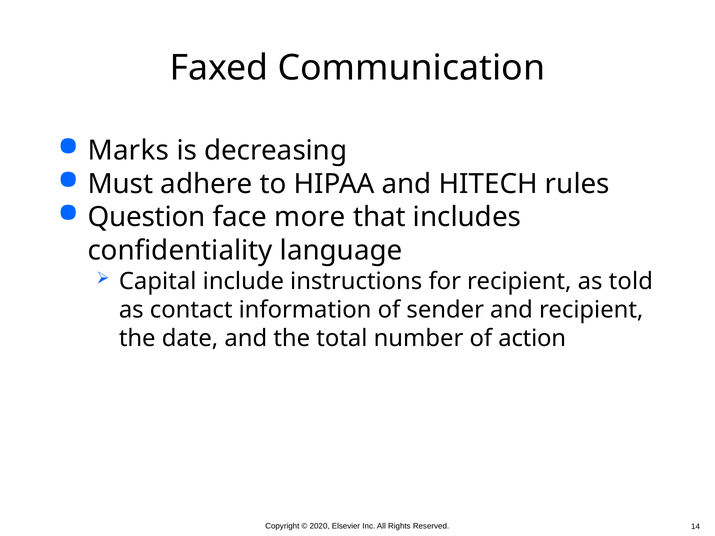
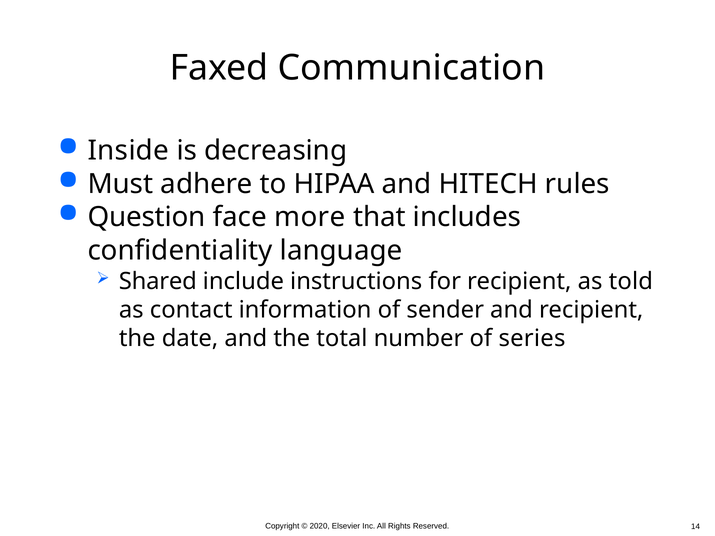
Marks: Marks -> Inside (128, 151)
Capital: Capital -> Shared (158, 281)
action: action -> series (532, 339)
